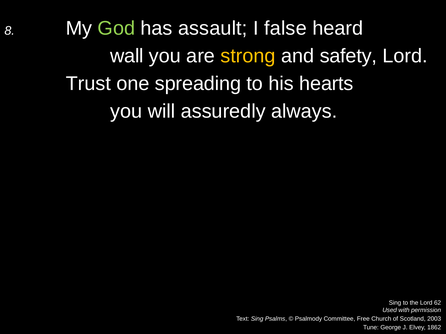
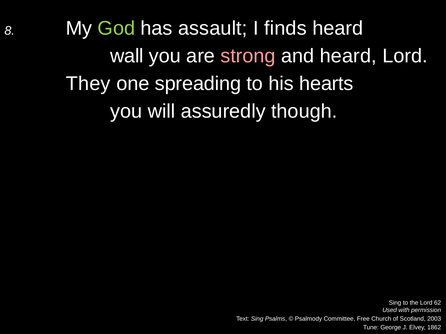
false: false -> finds (285, 28)
strong colour: yellow -> pink (248, 56)
and safety: safety -> heard (348, 56)
Trust: Trust -> They (88, 84)
always: always -> though (304, 111)
